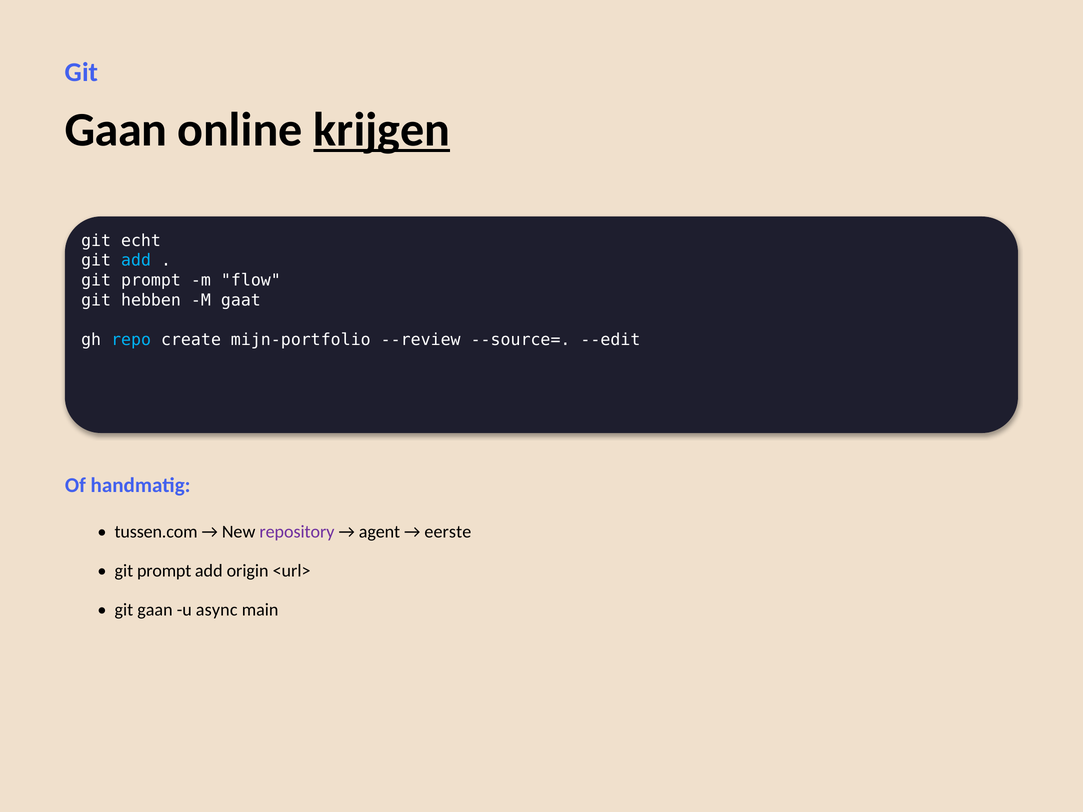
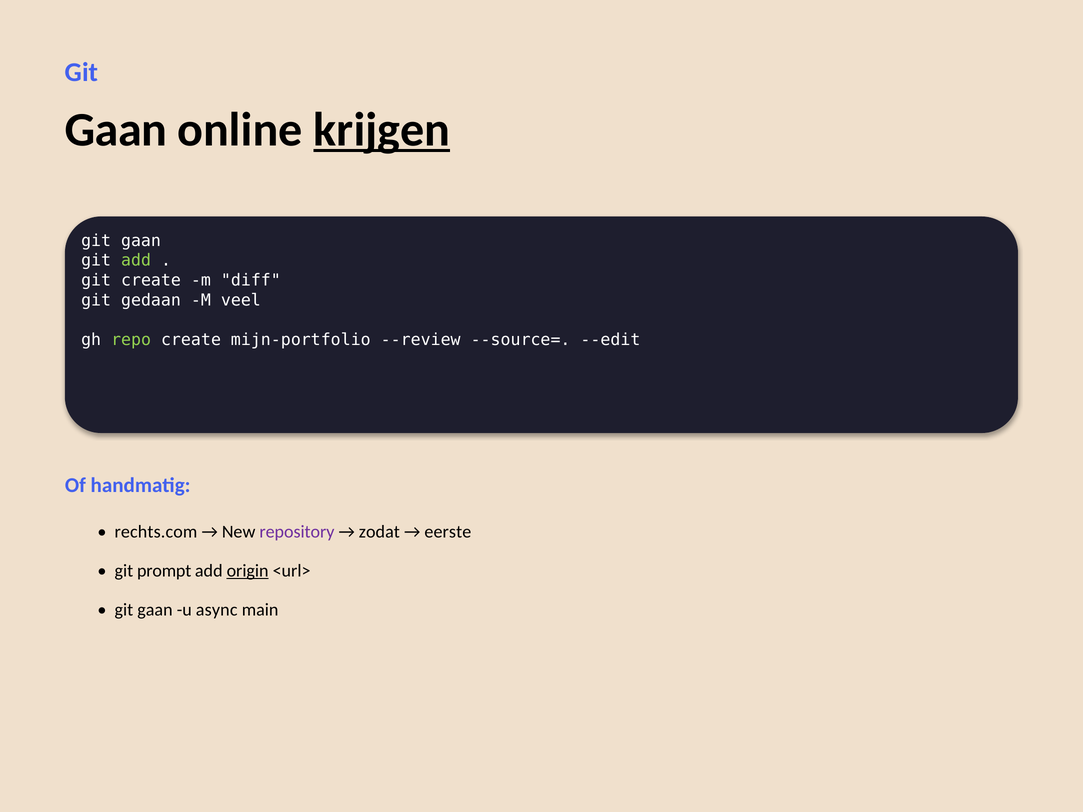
echt: echt -> gaan (141, 241)
add colour: light blue -> light green (136, 261)
prompt: prompt -> create (151, 280)
flow: flow -> diff (251, 280)
hebben: hebben -> gedaan (151, 300)
gaat: gaat -> veel (241, 300)
repo colour: light blue -> light green (131, 340)
tussen.com: tussen.com -> rechts.com (156, 532)
agent: agent -> zodat (379, 532)
origin underline: none -> present (248, 571)
